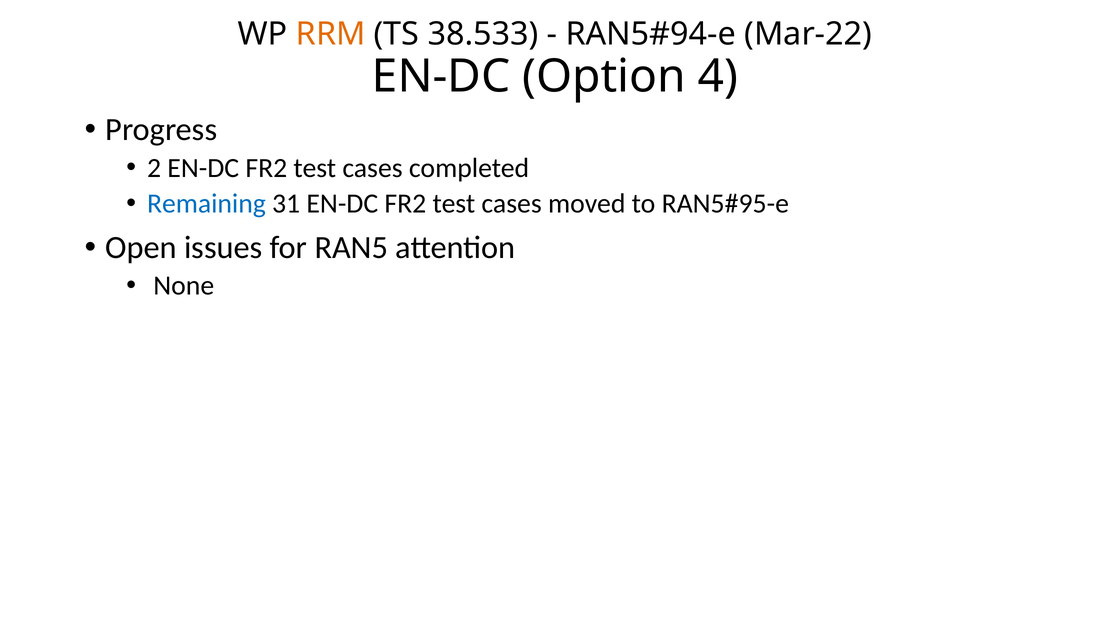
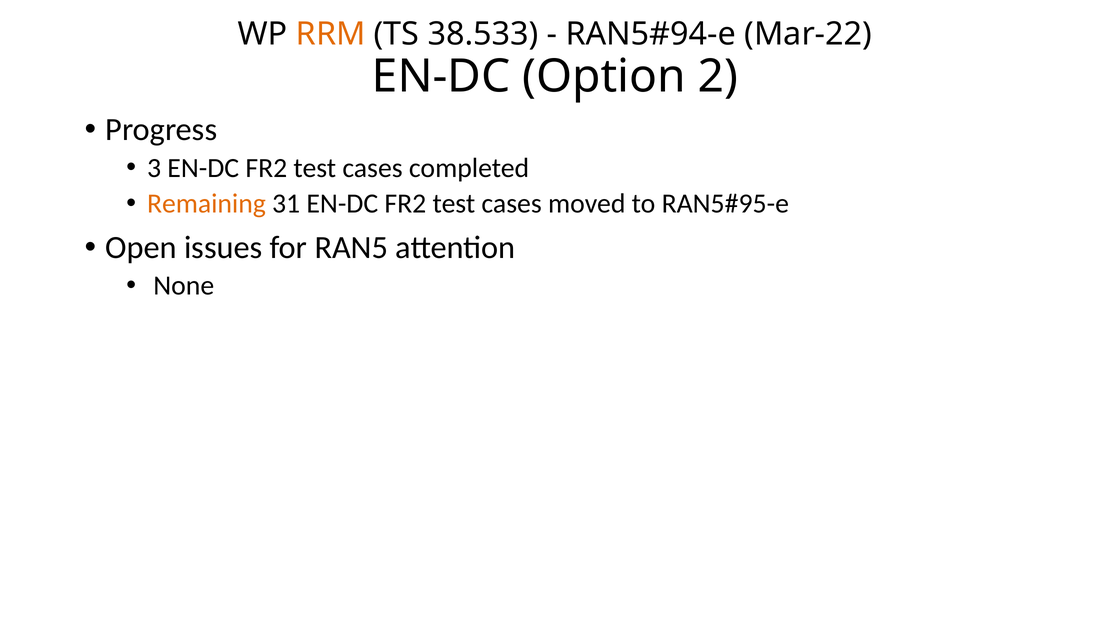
4: 4 -> 2 (718, 77)
2: 2 -> 3 (154, 168)
Remaining colour: blue -> orange (206, 204)
